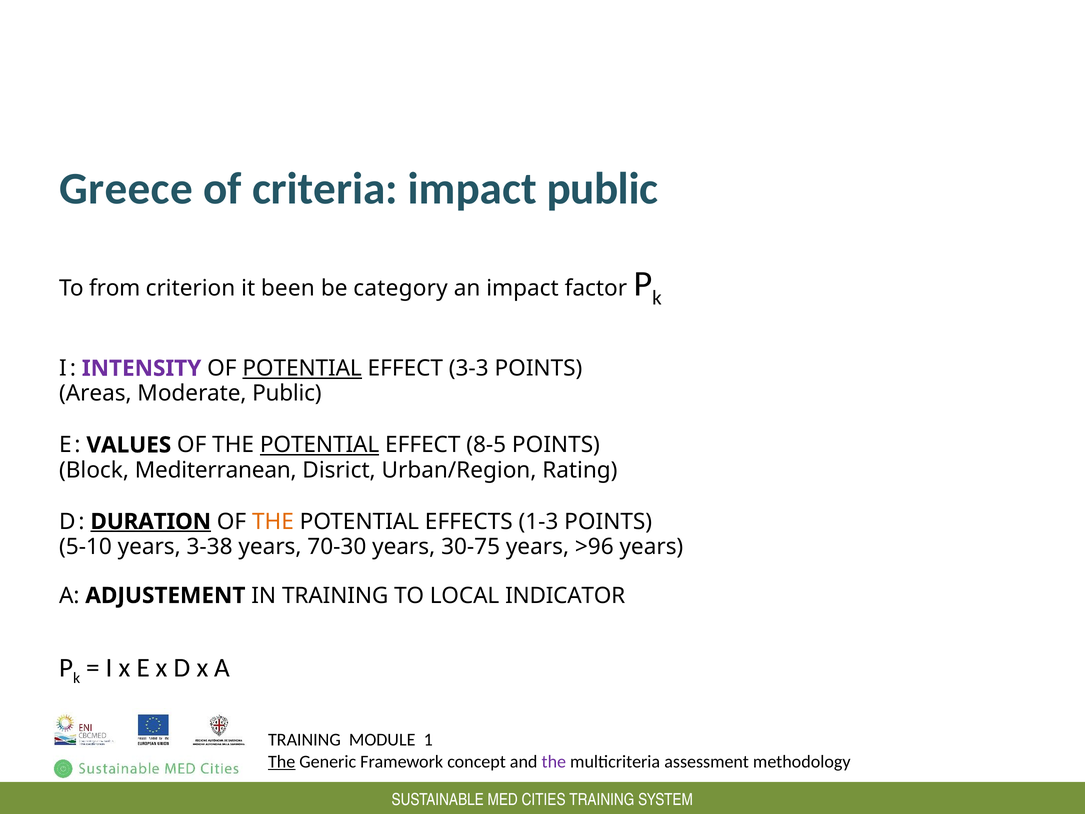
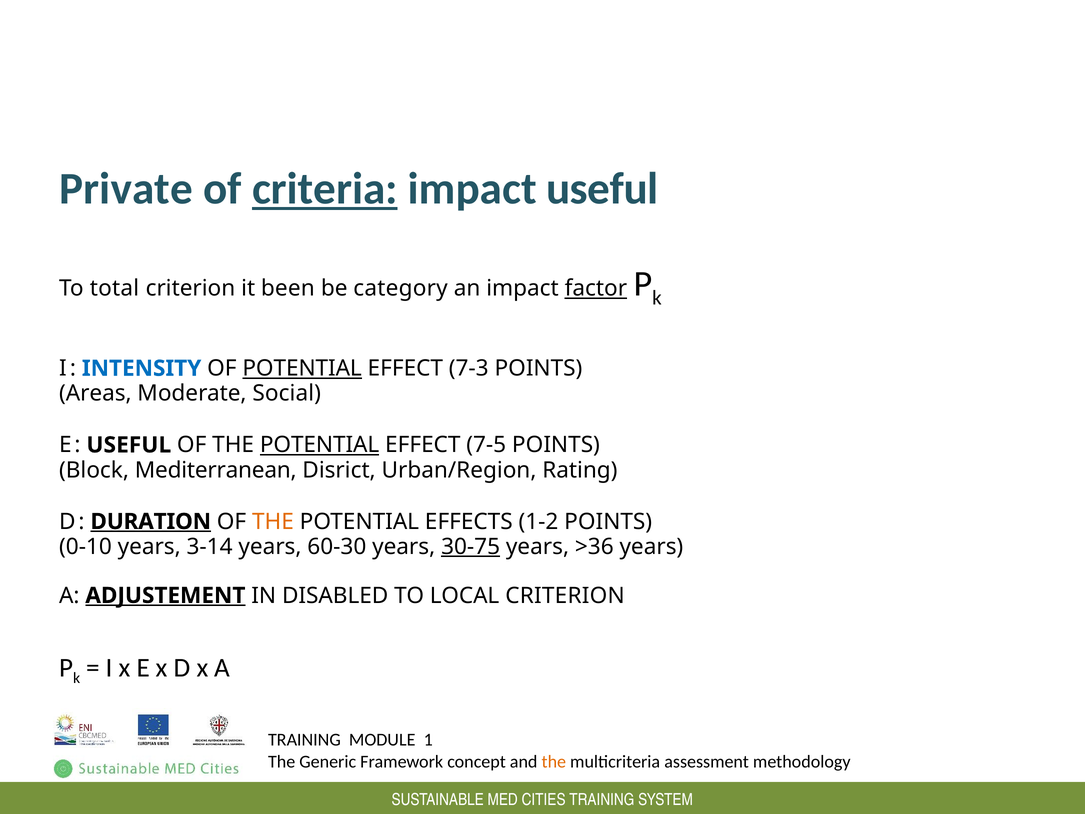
Greece: Greece -> Private (126, 189)
criteria underline: none -> present (325, 189)
impact public: public -> useful (602, 189)
from: from -> total (114, 288)
factor underline: none -> present (596, 288)
INTENSITY colour: purple -> blue (142, 368)
3-3: 3-3 -> 7-3 (469, 368)
Moderate Public: Public -> Social (287, 393)
VALUES: VALUES -> USEFUL (129, 445)
8-5: 8-5 -> 7-5 (486, 445)
1-3: 1-3 -> 1-2 (538, 521)
5-10: 5-10 -> 0-10 (85, 547)
3-38: 3-38 -> 3-14 (210, 547)
70-30: 70-30 -> 60-30 (337, 547)
30-75 underline: none -> present (471, 547)
>96: >96 -> >36 (594, 547)
ADJUSTEMENT underline: none -> present (165, 595)
IN TRAINING: TRAINING -> DISABLED (335, 595)
LOCAL INDICATOR: INDICATOR -> CRITERION (565, 595)
The underline: present -> none (282, 761)
the colour: purple -> orange (554, 761)
